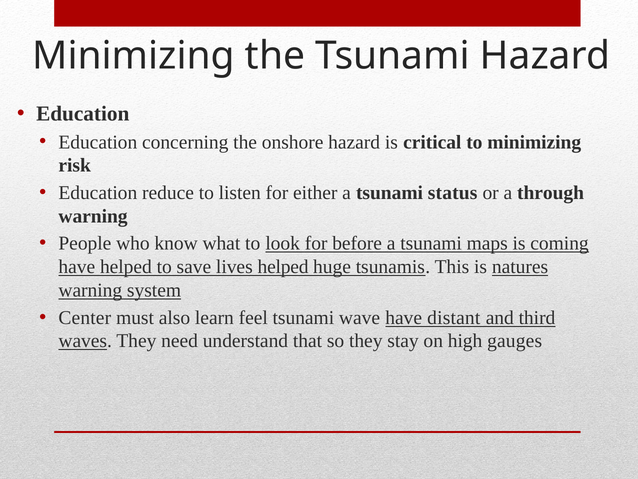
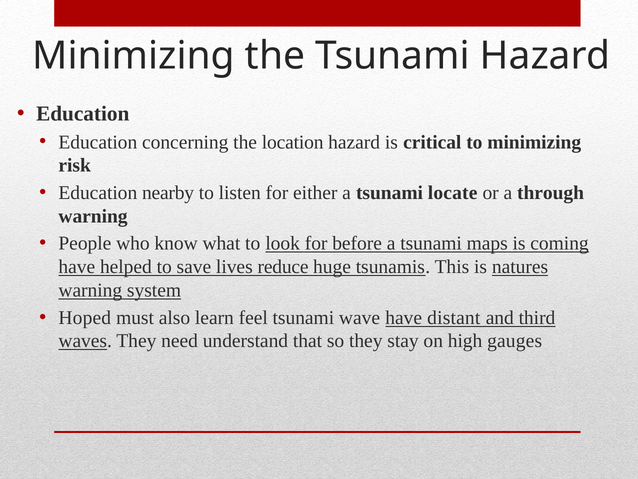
onshore: onshore -> location (293, 142)
reduce: reduce -> nearby (168, 193)
status: status -> locate (453, 193)
lives helped: helped -> reduce (283, 267)
Center: Center -> Hoped (85, 317)
